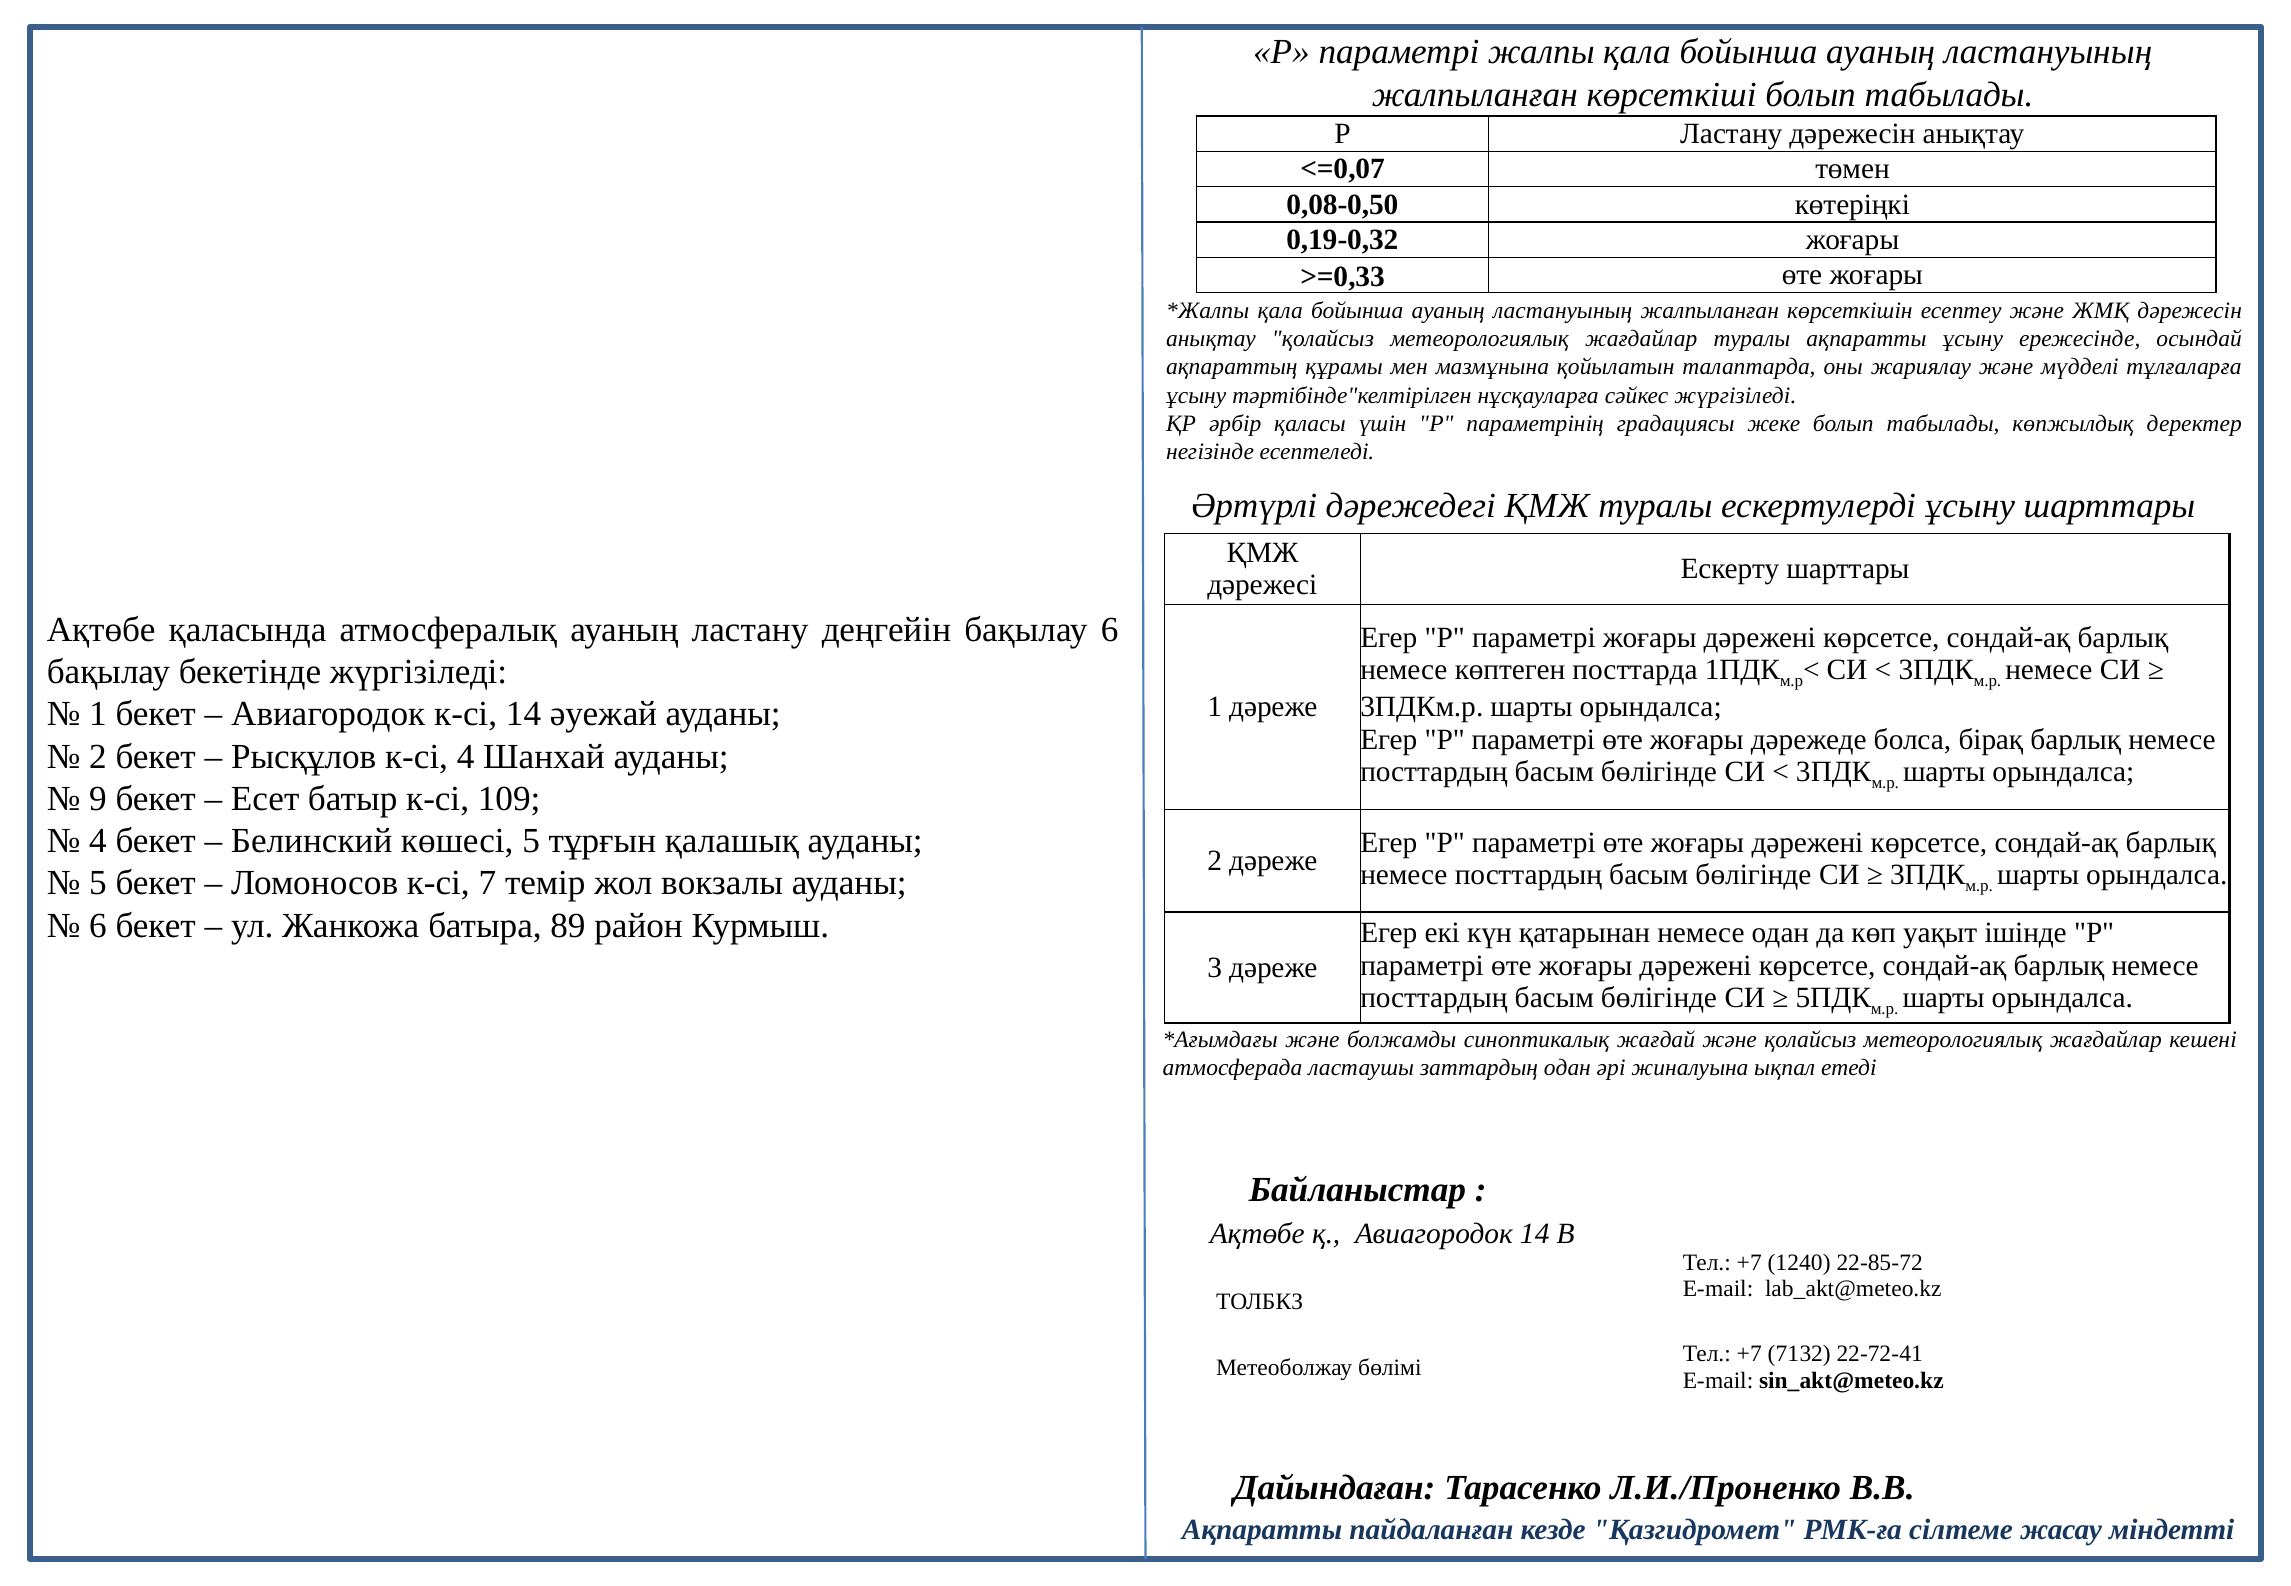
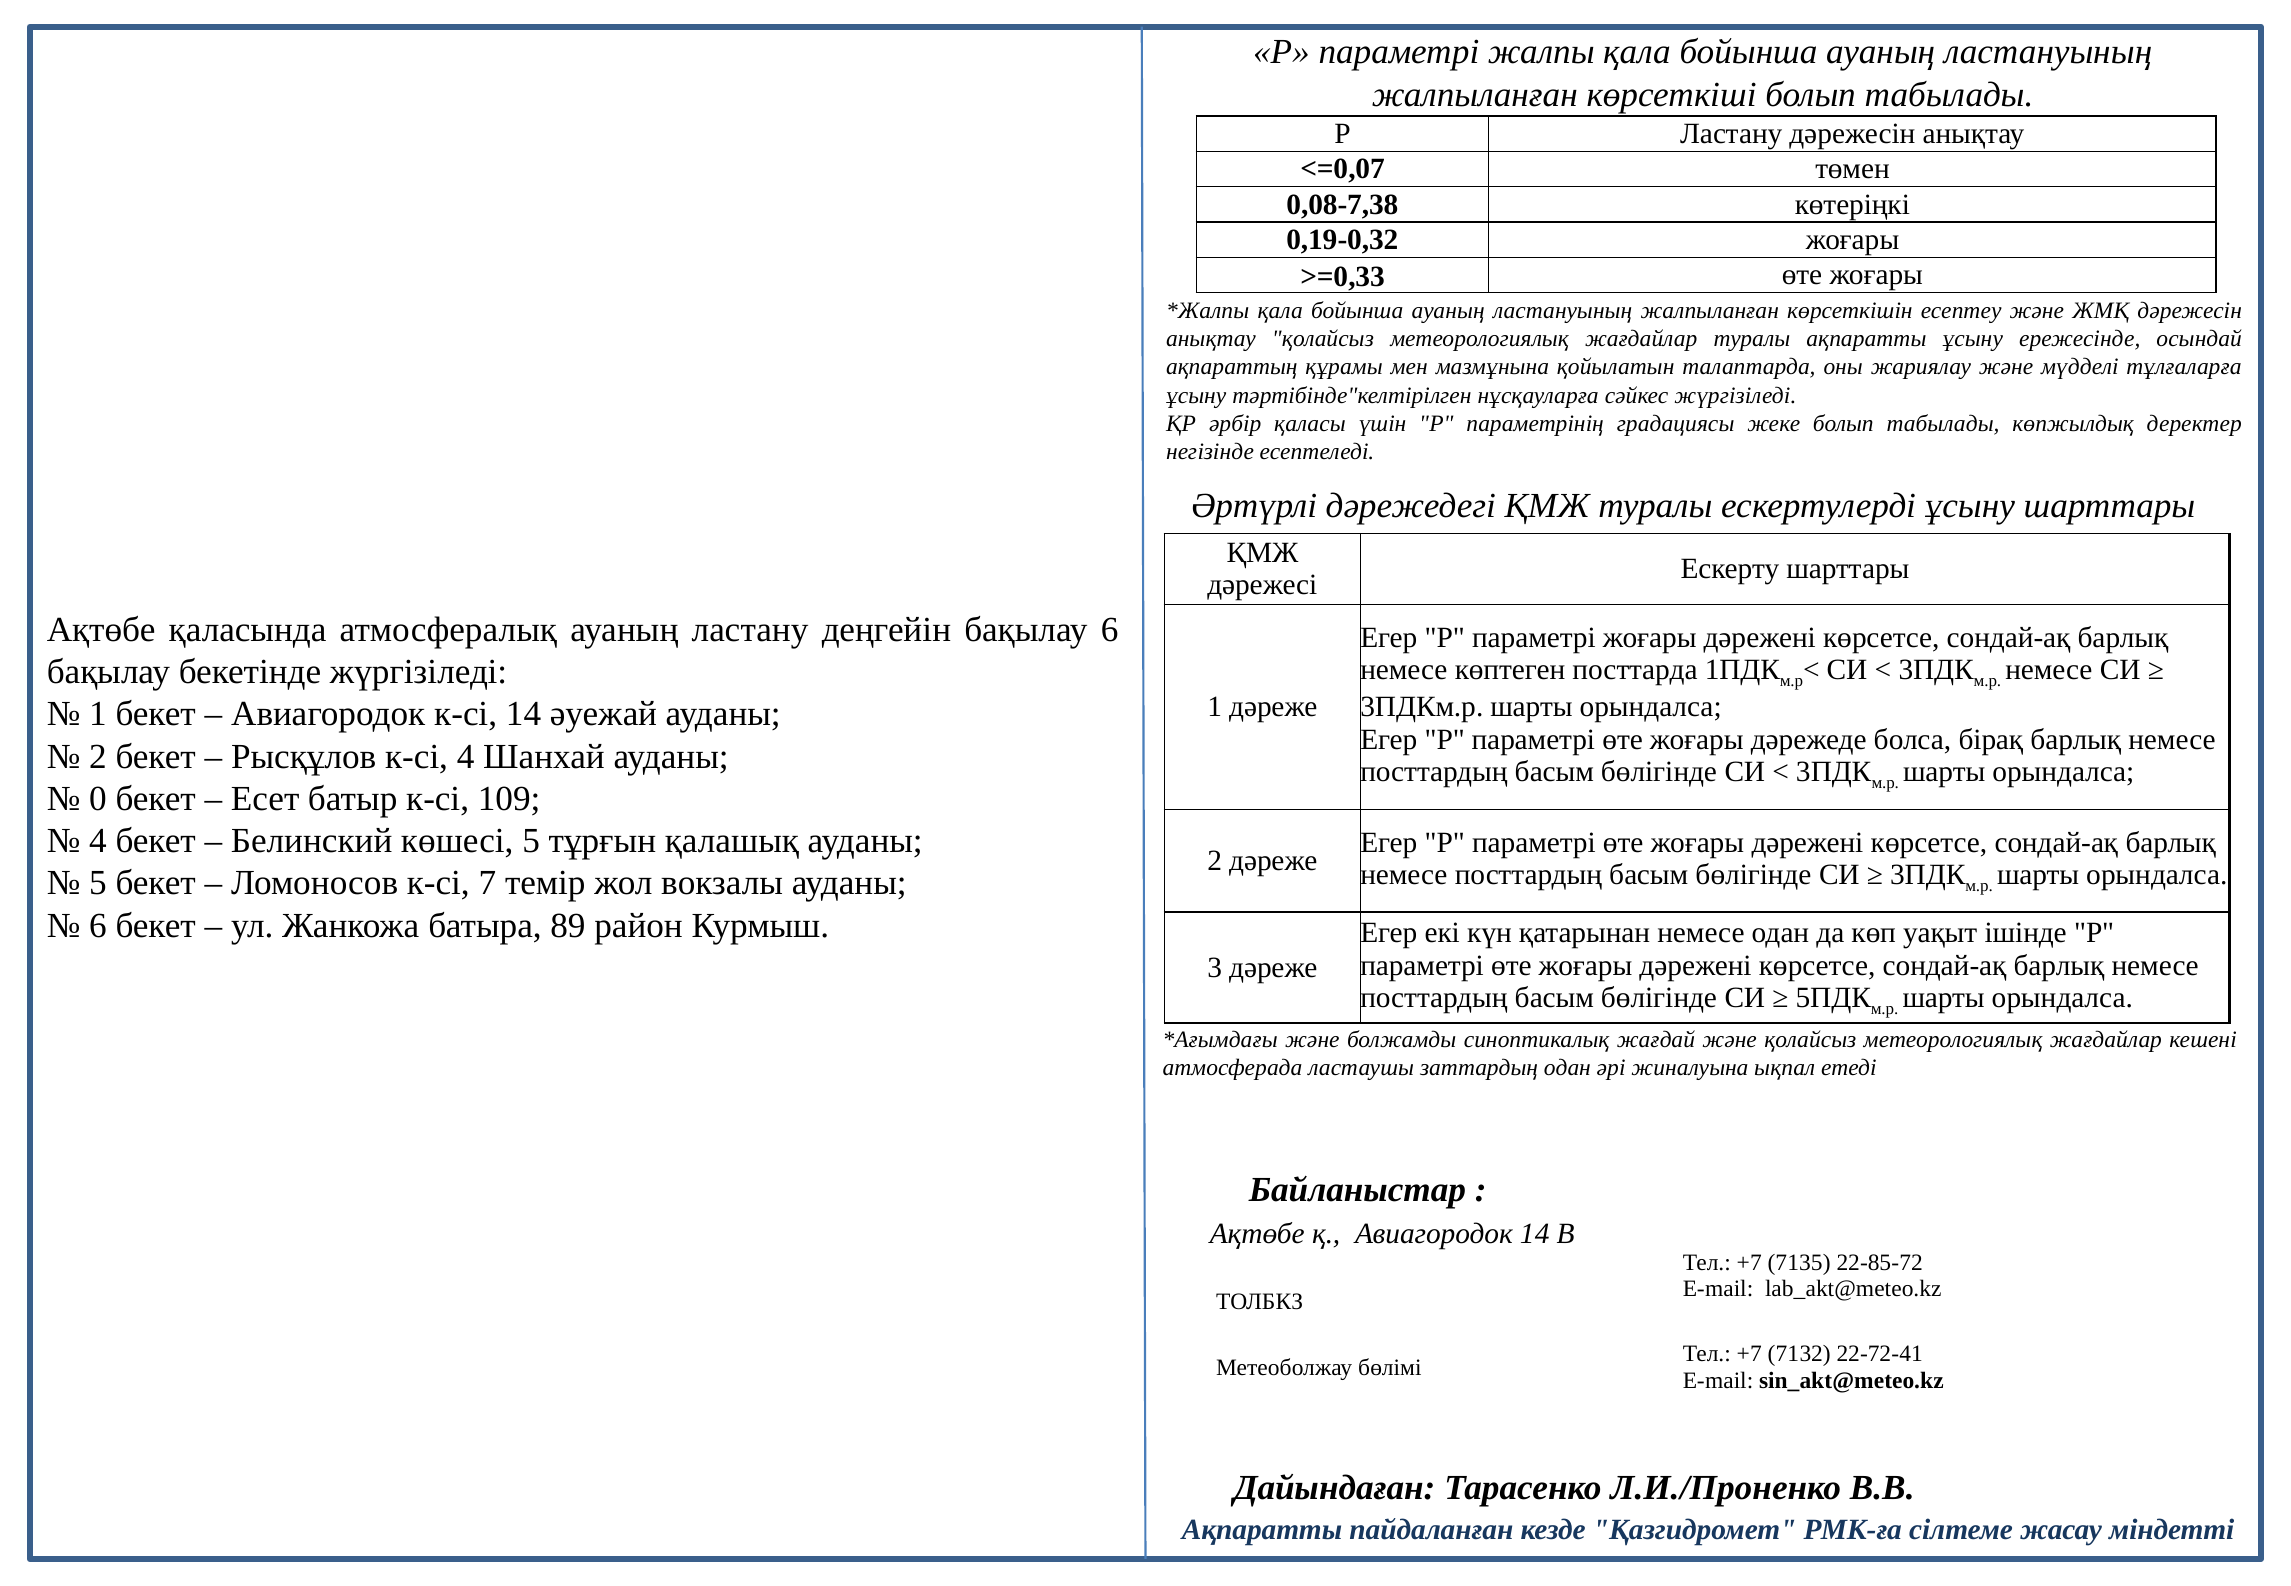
0,08-0,50: 0,08-0,50 -> 0,08-7,38 (1342, 205)
9: 9 -> 0 (98, 799)
1240: 1240 -> 7135 (1799, 1263)
